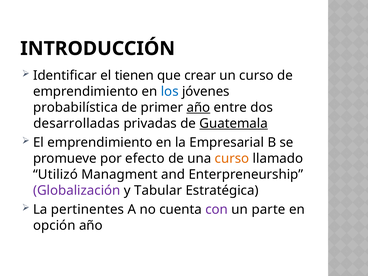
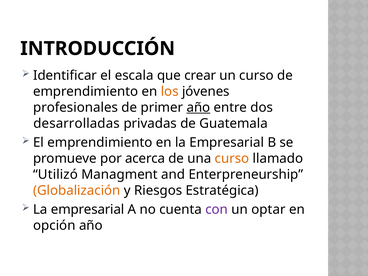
tienen: tienen -> escala (134, 76)
los colour: blue -> orange (170, 91)
probabilística: probabilística -> profesionales (76, 107)
Guatemala underline: present -> none (234, 123)
efecto: efecto -> acerca (145, 158)
Globalización colour: purple -> orange (77, 190)
Tabular: Tabular -> Riesgos (158, 190)
pertinentes: pertinentes -> empresarial (88, 210)
parte: parte -> optar (268, 210)
